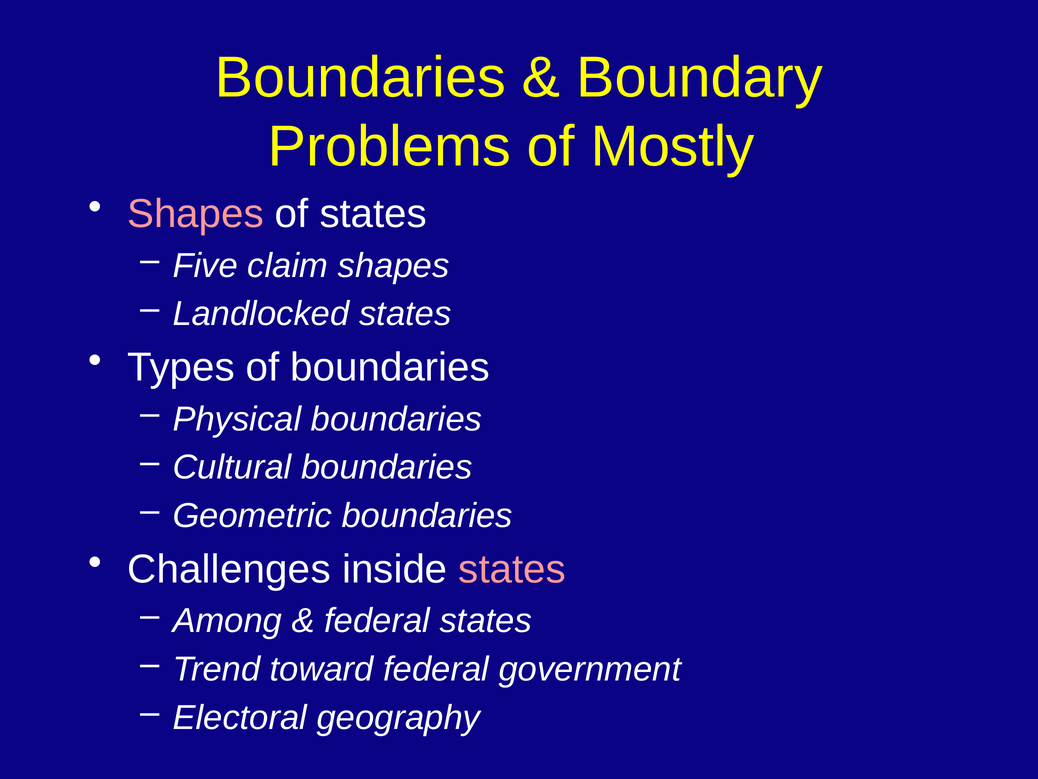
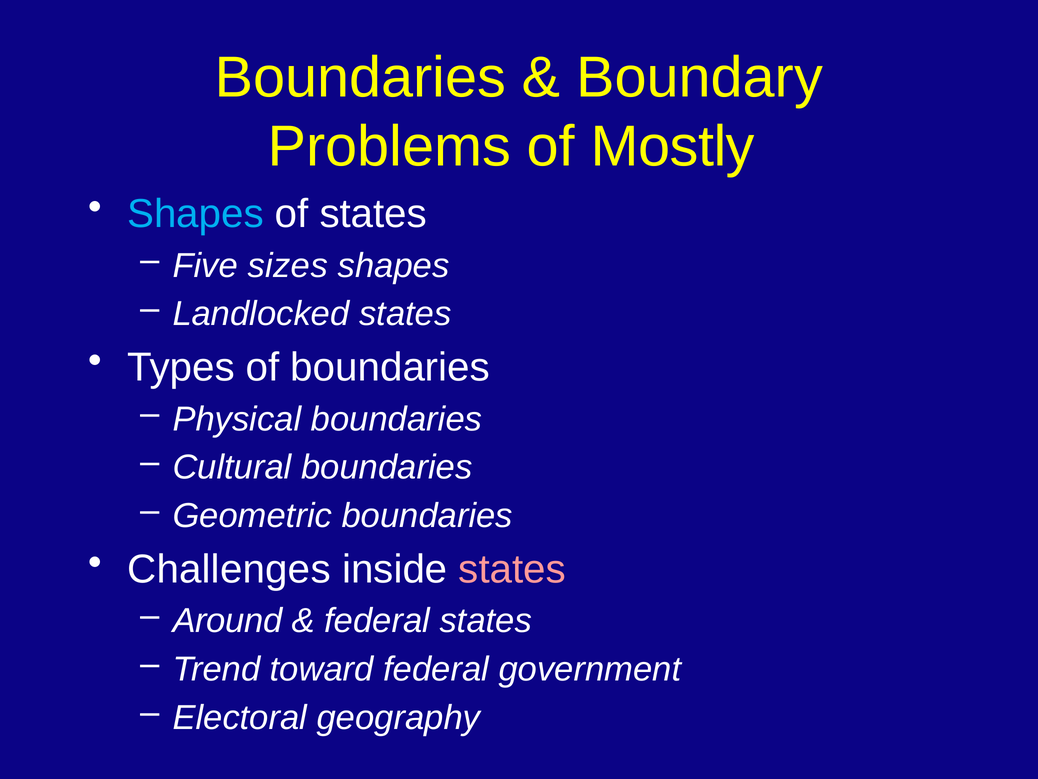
Shapes colour: pink -> light blue (195, 214)
claim: claim -> sizes (288, 265)
Among: Among -> Around (227, 621)
